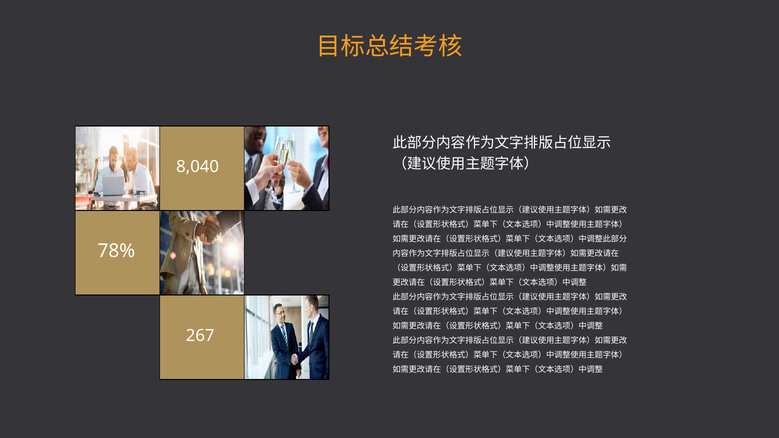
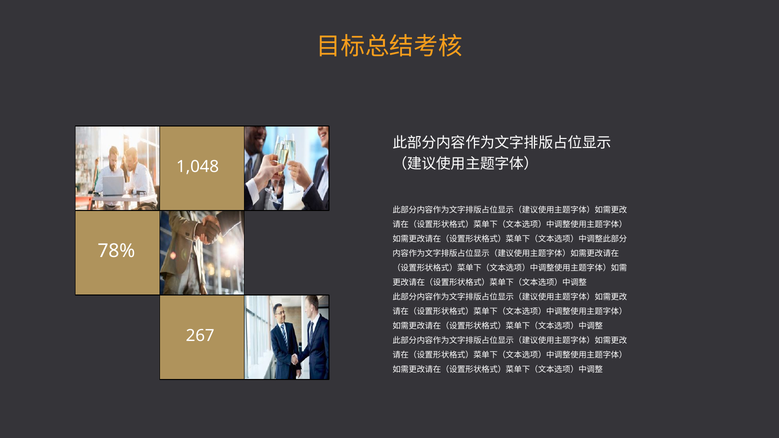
8,040: 8,040 -> 1,048 (198, 167)
